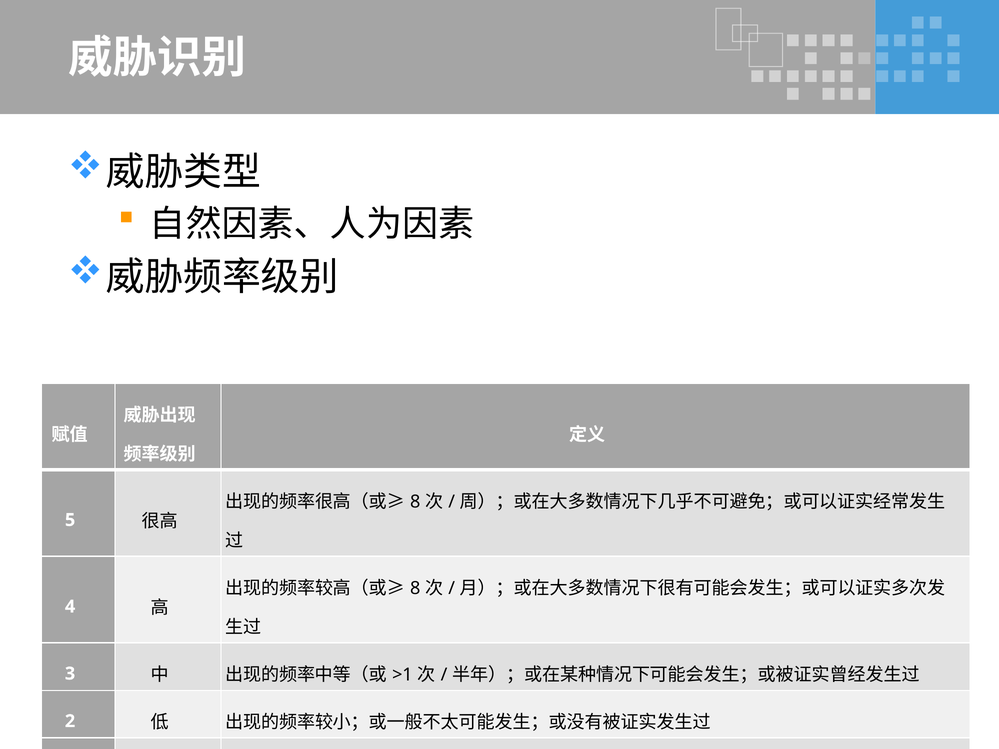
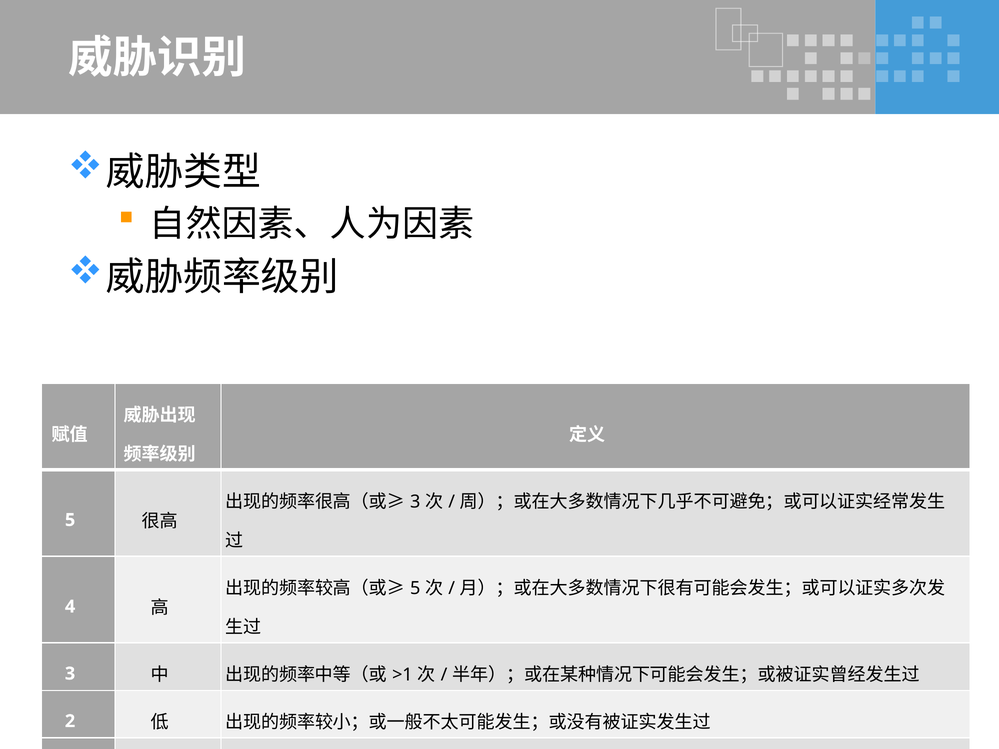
8: 8 -> 3 (415, 502)
8: 8 -> 5 (415, 589)
